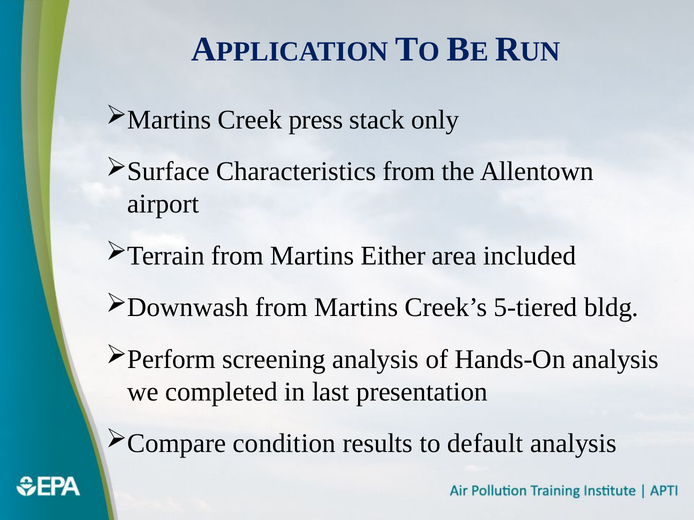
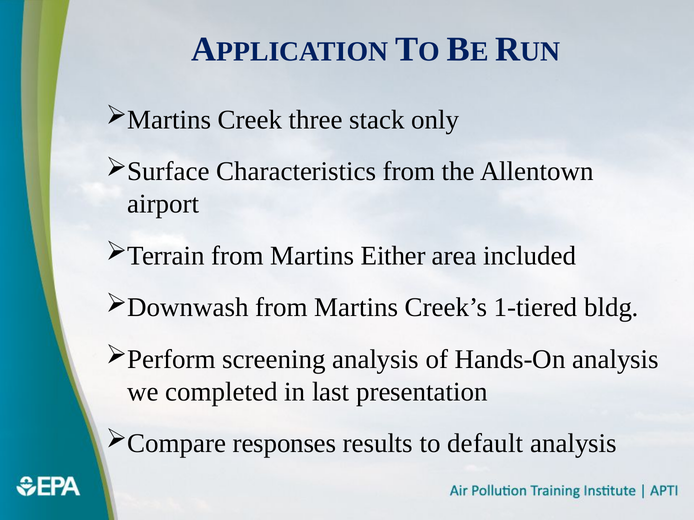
press: press -> three (316, 120)
5-tiered: 5-tiered -> 1-tiered (536, 308)
condition: condition -> responses (285, 444)
